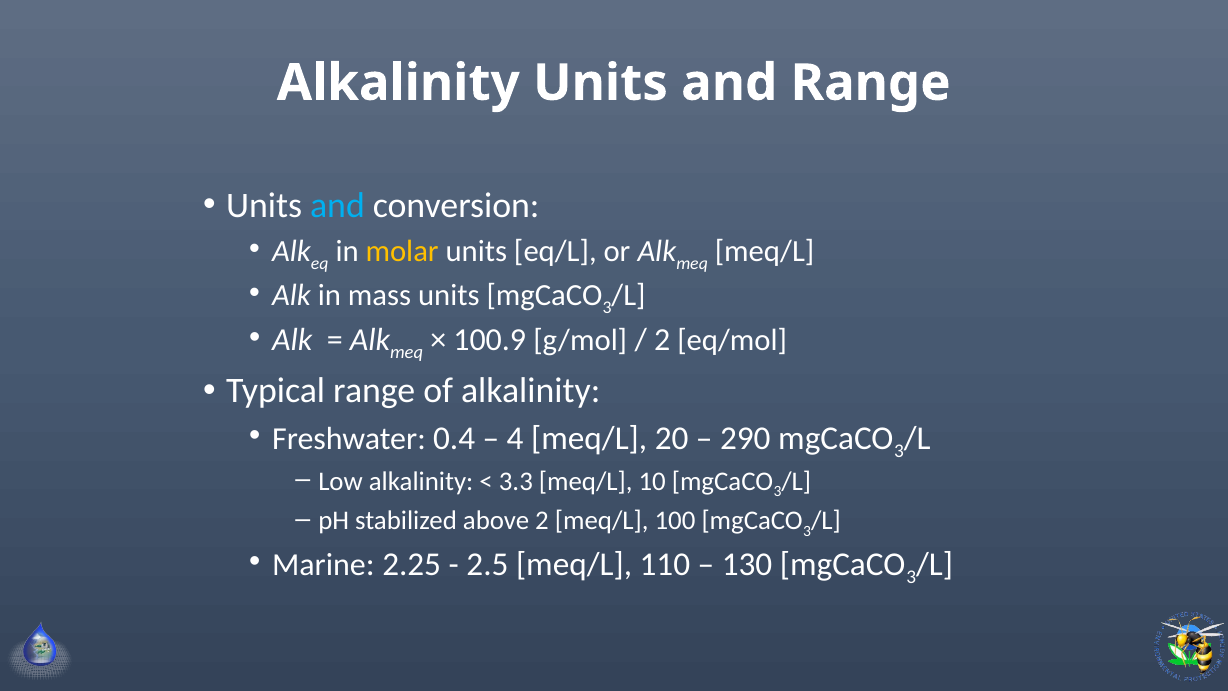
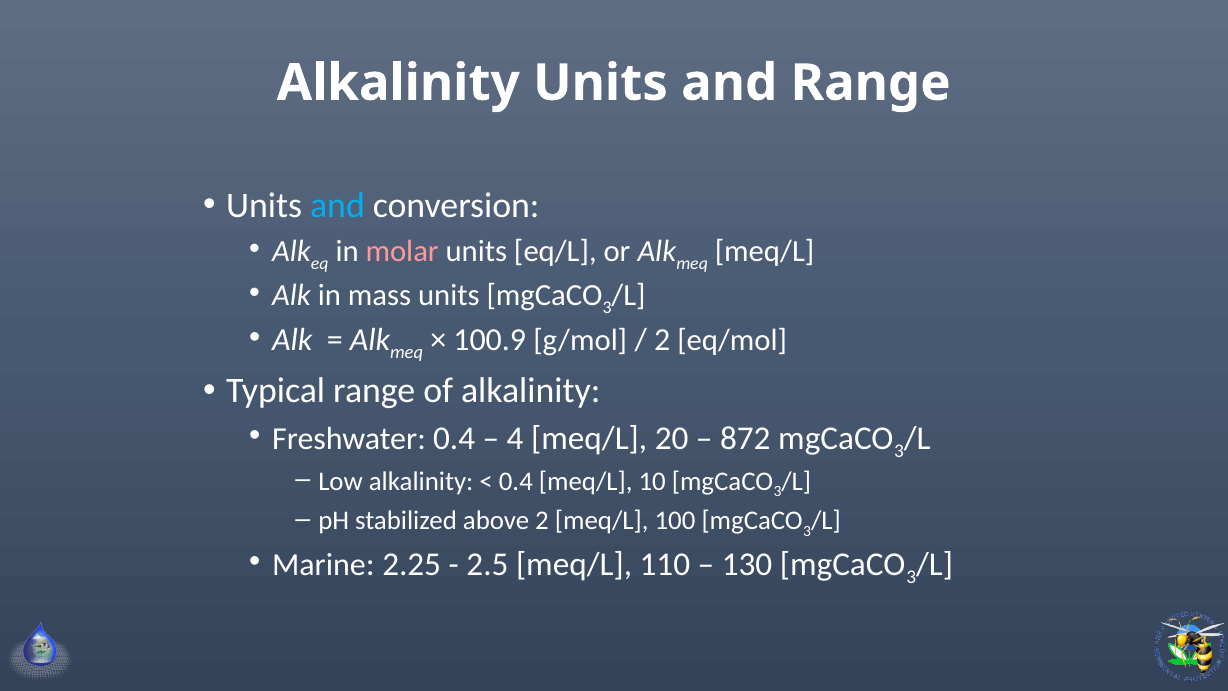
molar colour: yellow -> pink (402, 251)
290: 290 -> 872 (745, 438)
3.3: 3.3 -> 0.4 (516, 481)
